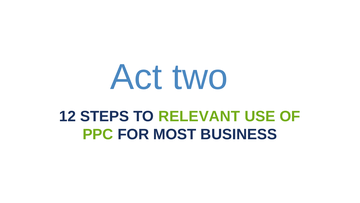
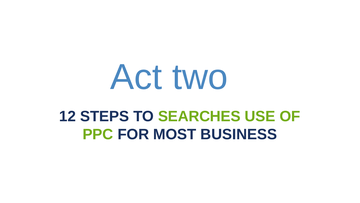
RELEVANT: RELEVANT -> SEARCHES (199, 116)
